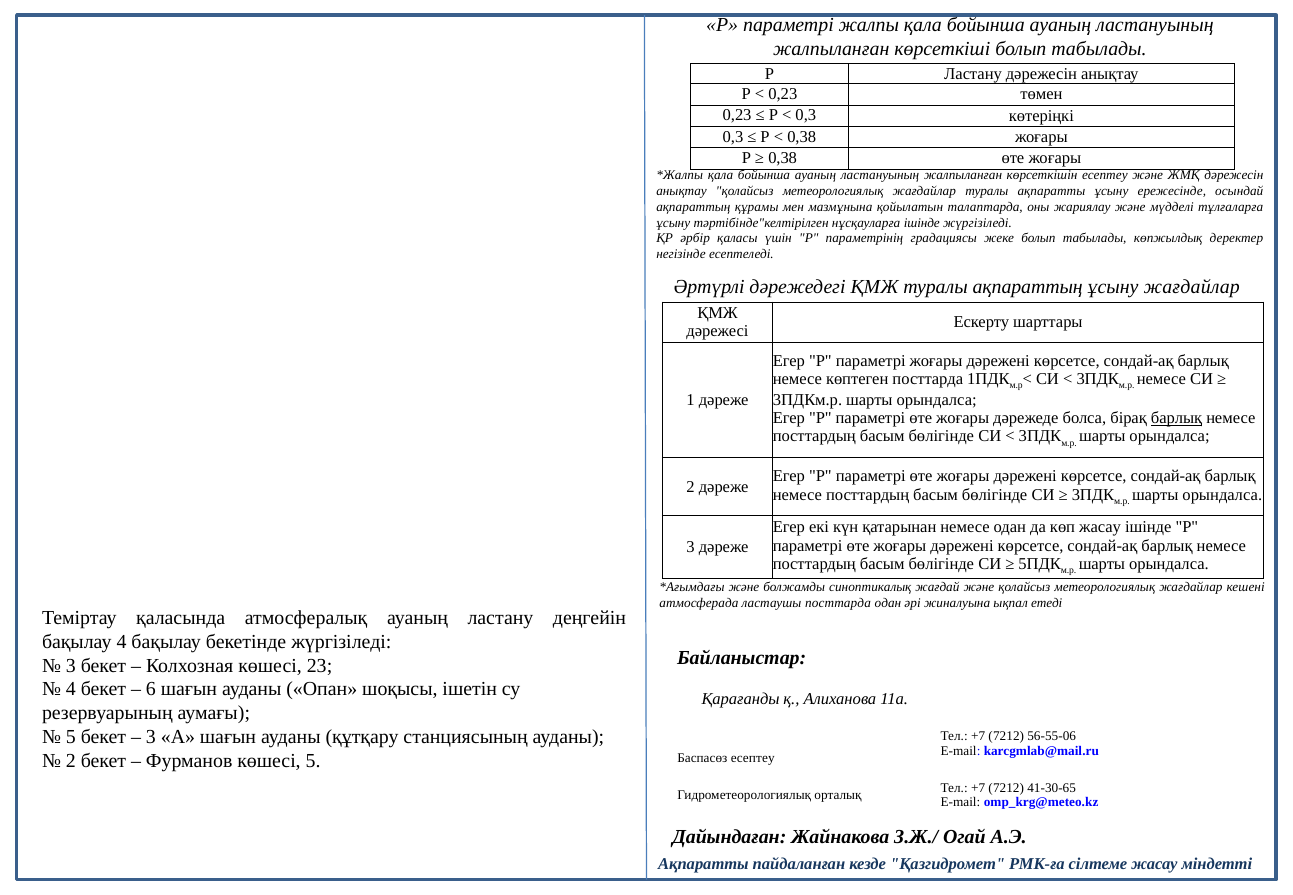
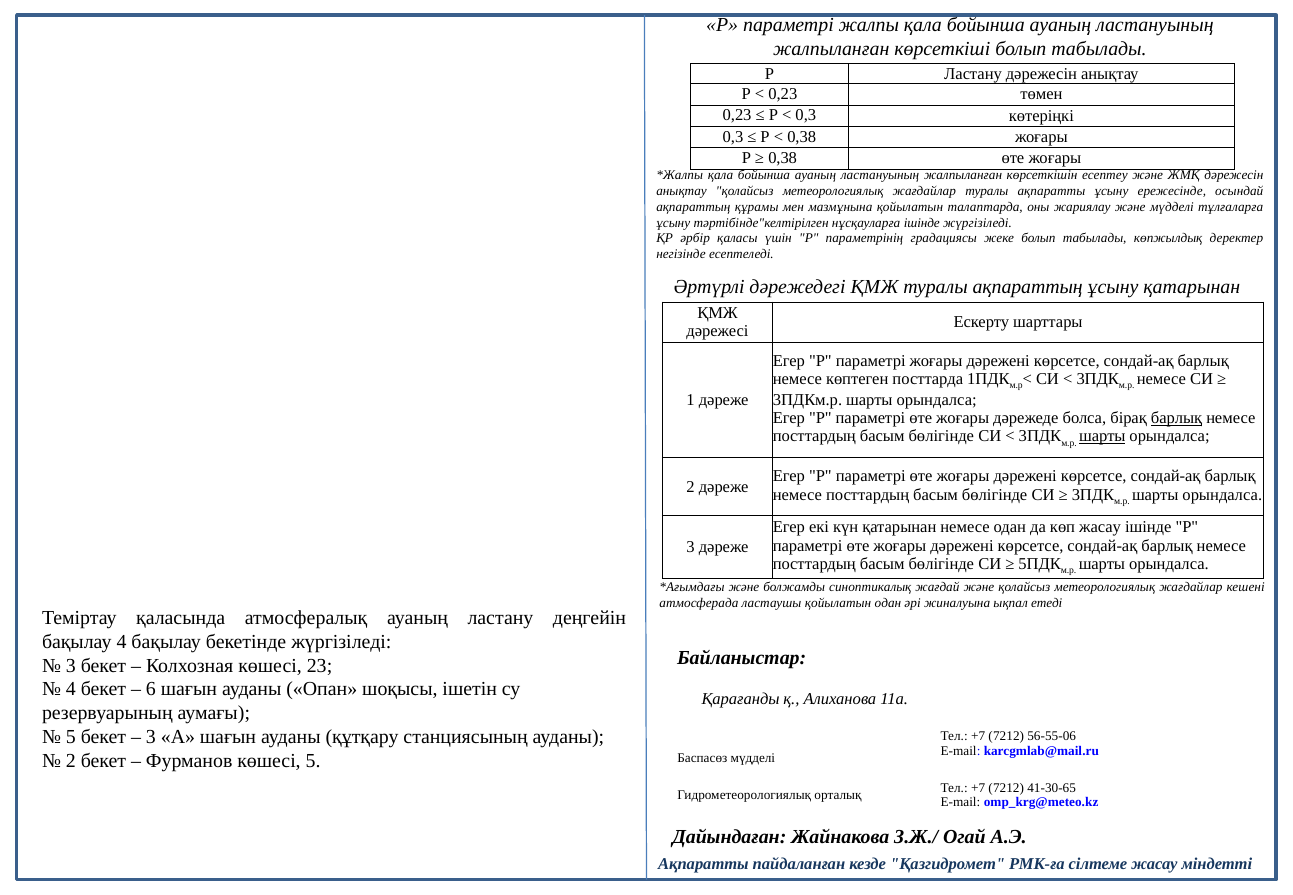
ұсыну жағдайлар: жағдайлар -> қатарынан (1192, 287)
шарты underline: none -> present (1102, 437)
ластаушы посттарда: посттарда -> қойылатын (838, 603)
Баспасөз есептеу: есептеу -> мүдделі (753, 758)
